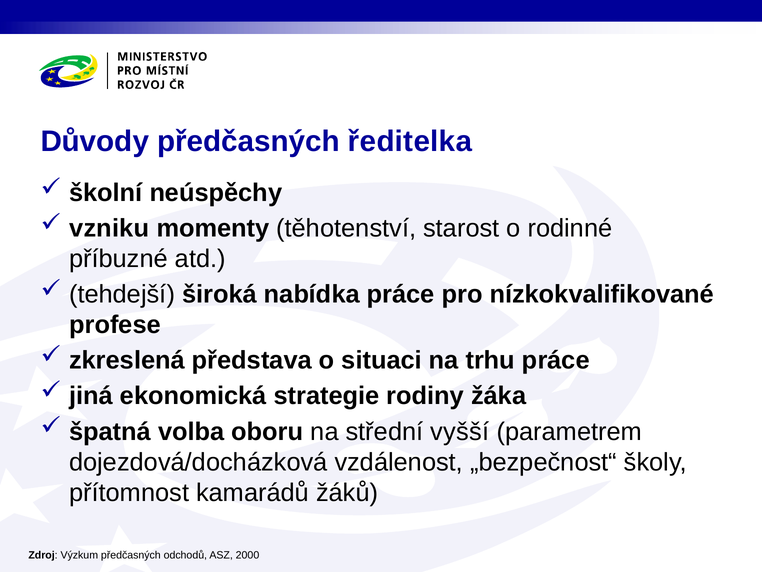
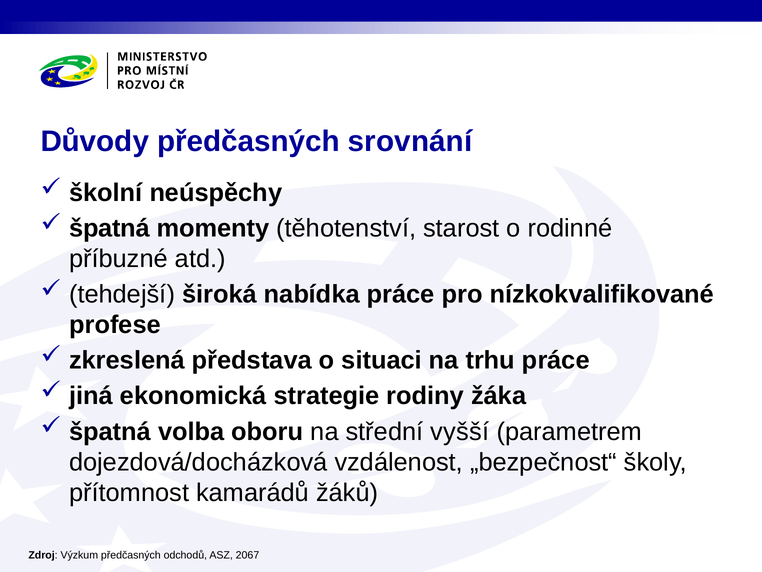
ředitelka: ředitelka -> srovnání (410, 141)
vzniku: vzniku -> špatná (109, 228)
2000: 2000 -> 2067 (247, 555)
